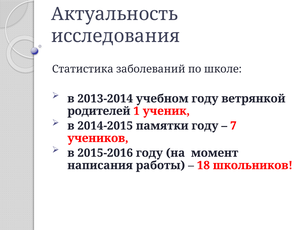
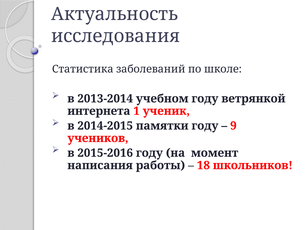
родителей: родителей -> интернета (99, 111)
7: 7 -> 9 (233, 126)
